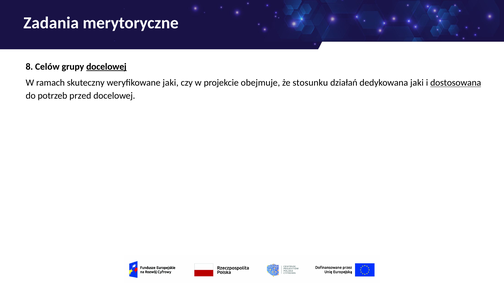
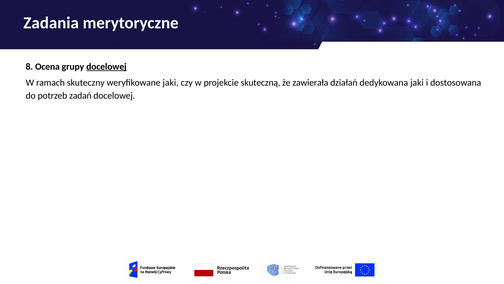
Celów: Celów -> Ocena (47, 67)
obejmuje: obejmuje -> skuteczną (261, 83)
stosunku: stosunku -> zawierała (310, 83)
dostosowana underline: present -> none (456, 83)
przed: przed -> zadań (80, 96)
